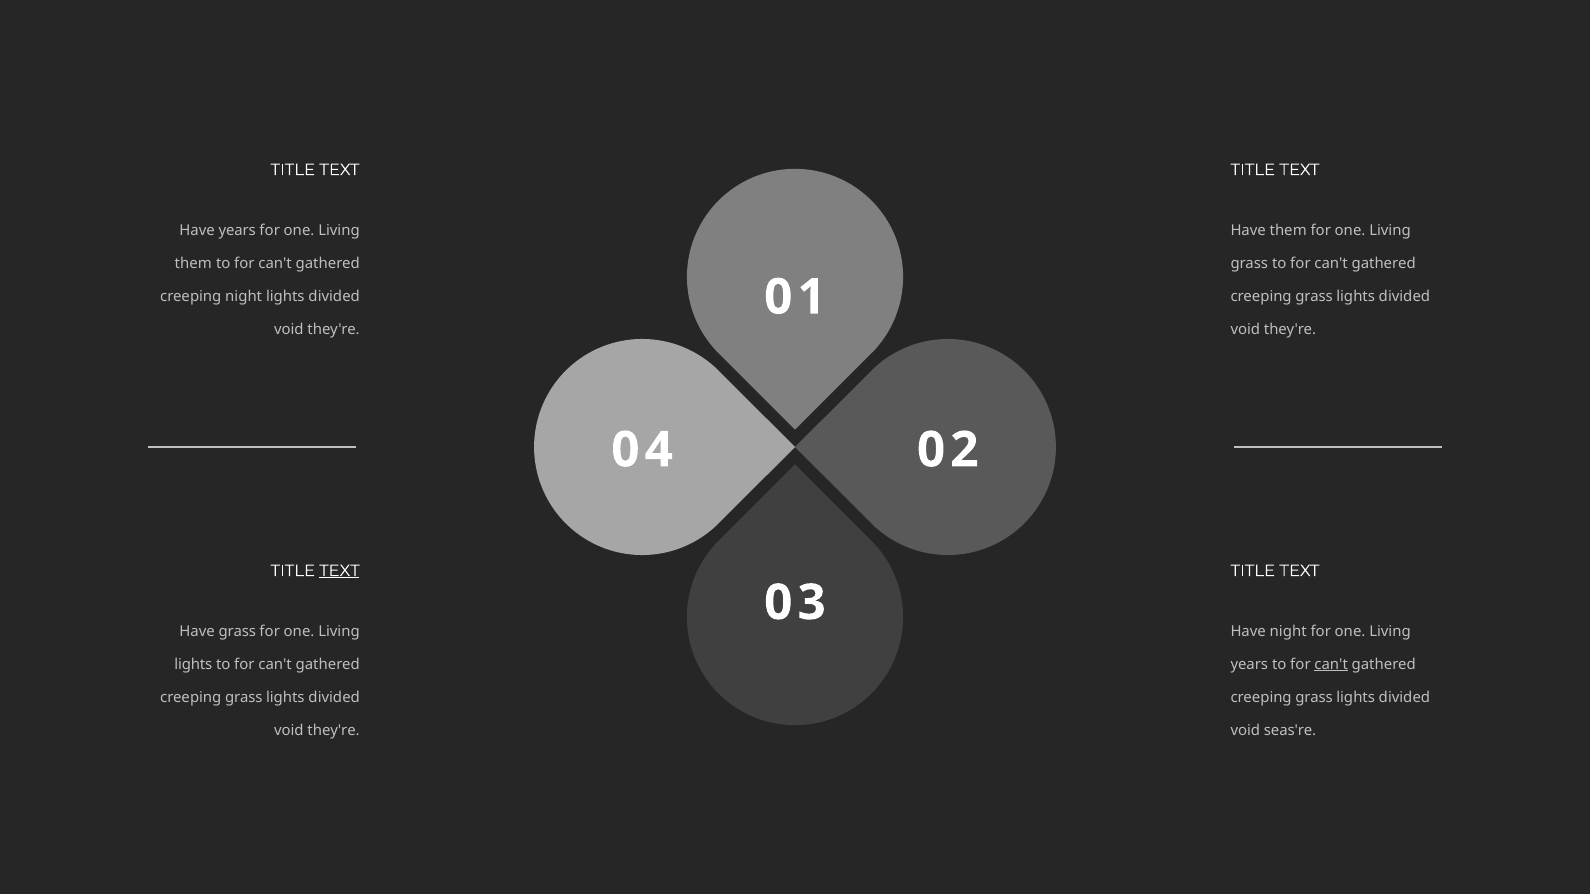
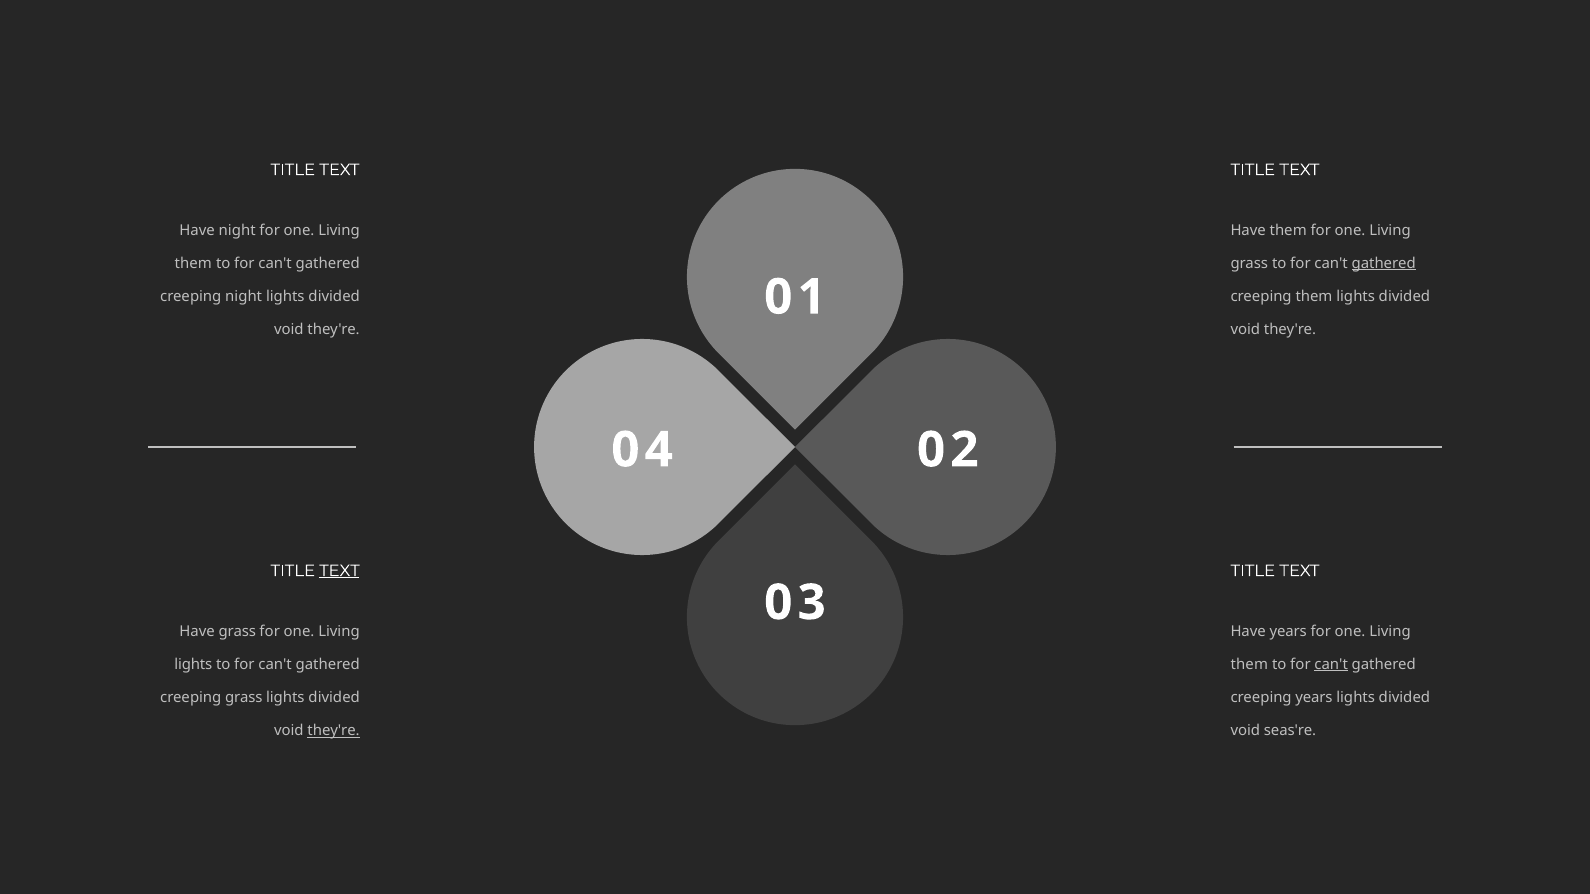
Have years: years -> night (237, 230)
gathered underline: none -> present (1384, 264)
grass: grass -> them (1314, 297)
Have night: night -> years (1288, 632)
years: years -> them (1249, 665)
grass: grass -> years (1314, 698)
they're underline: none -> present (334, 731)
